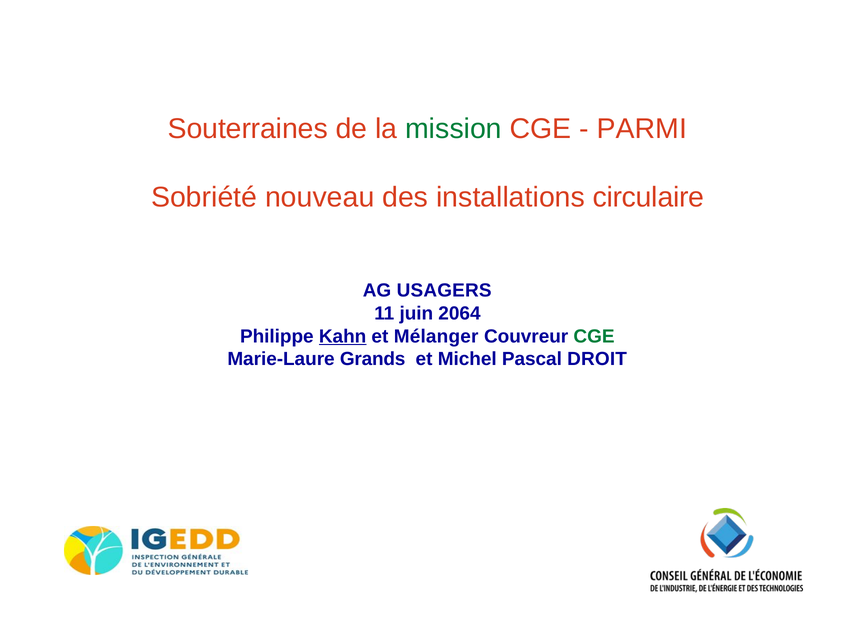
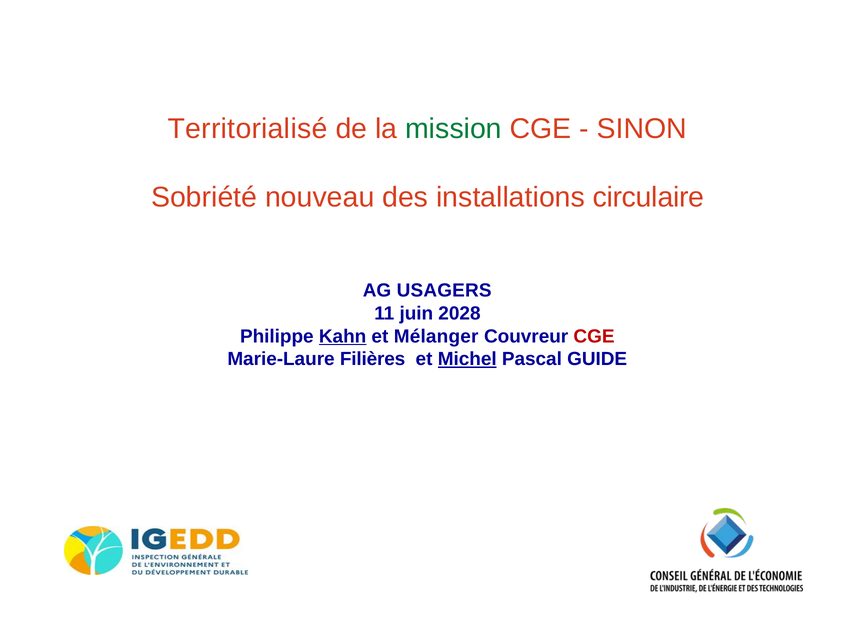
Souterraines: Souterraines -> Territorialisé (248, 128)
PARMI: PARMI -> SINON (642, 128)
2064: 2064 -> 2028 (459, 313)
CGE colour: green -> red (594, 336)
Grands: Grands -> Filières (373, 359)
Michel underline: none -> present (467, 359)
DROIT: DROIT -> GUIDE (597, 359)
